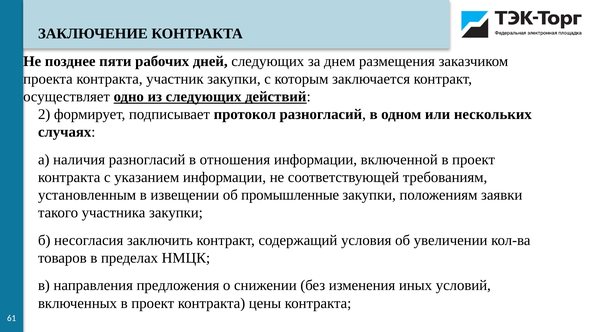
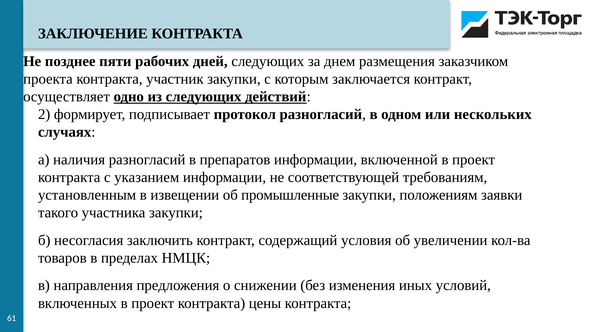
отношения: отношения -> препаратов (235, 160)
